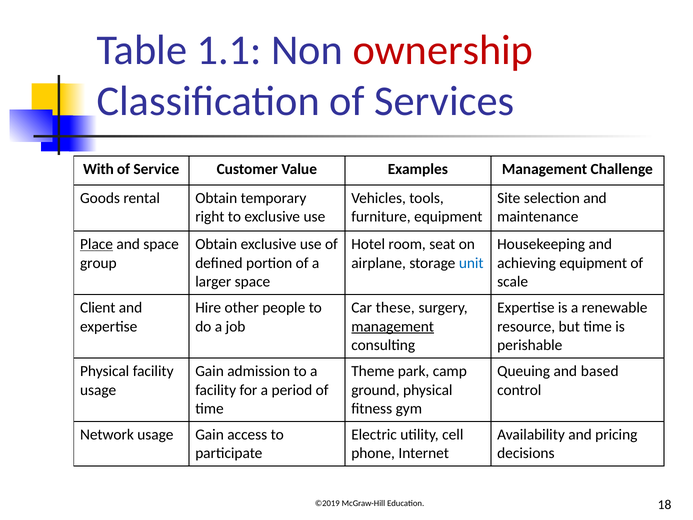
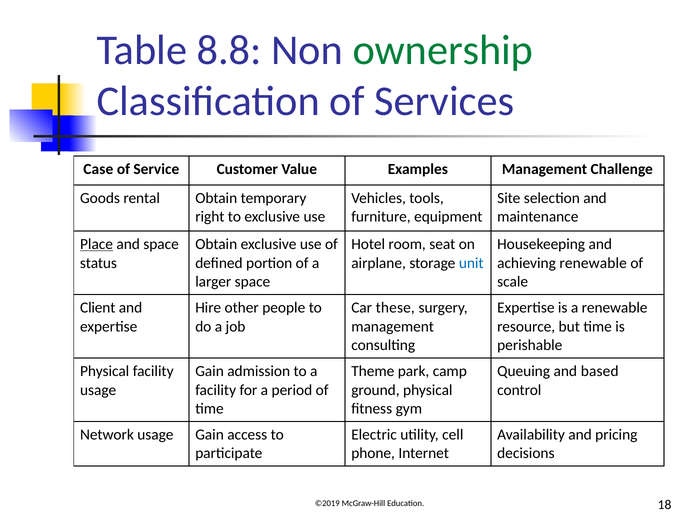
1.1: 1.1 -> 8.8 (229, 50)
ownership colour: red -> green (443, 50)
With: With -> Case (98, 169)
group: group -> status (98, 263)
achieving equipment: equipment -> renewable (593, 263)
management underline: present -> none (393, 326)
